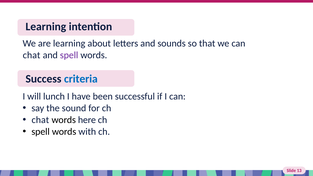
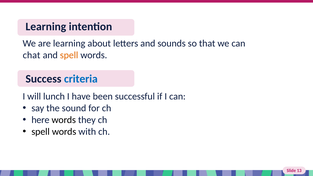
spell colour: purple -> orange (69, 55)
chat: chat -> here (40, 120)
here: here -> they (87, 120)
